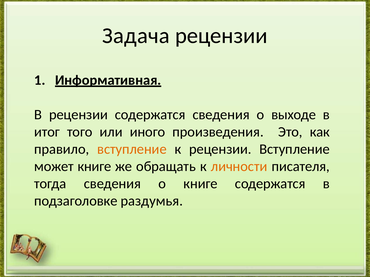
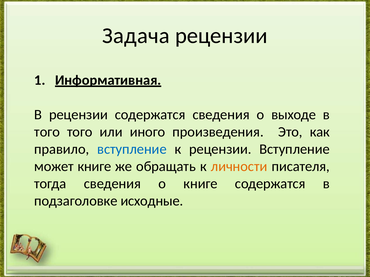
итог: итог -> того (47, 132)
вступление colour: orange -> blue (132, 149)
раздумья: раздумья -> исходные (152, 201)
